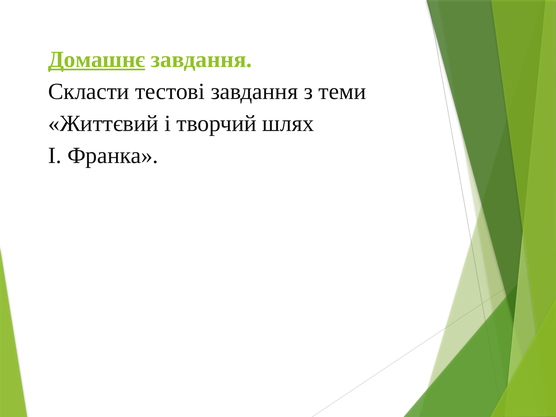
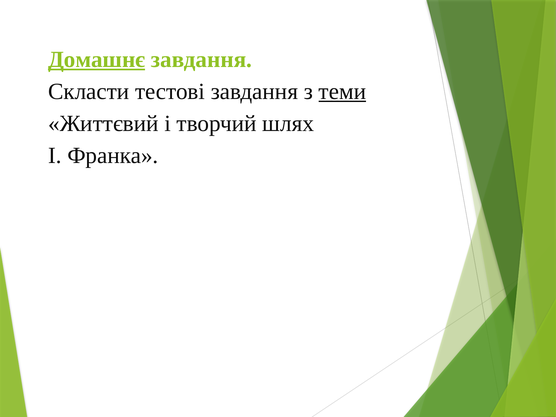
теми underline: none -> present (342, 91)
